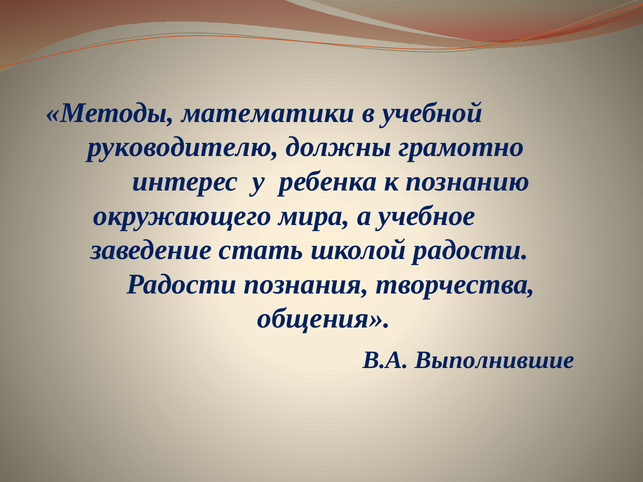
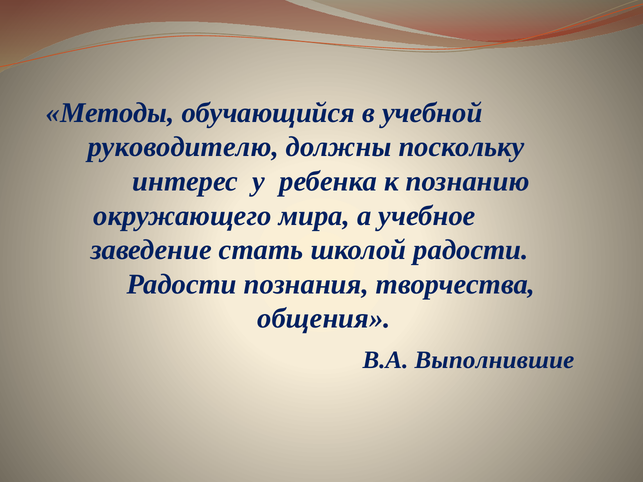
математики: математики -> обучающийся (268, 113)
грамотно: грамотно -> поскольку (461, 147)
